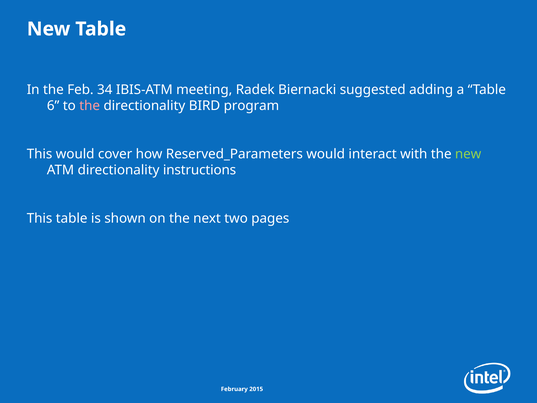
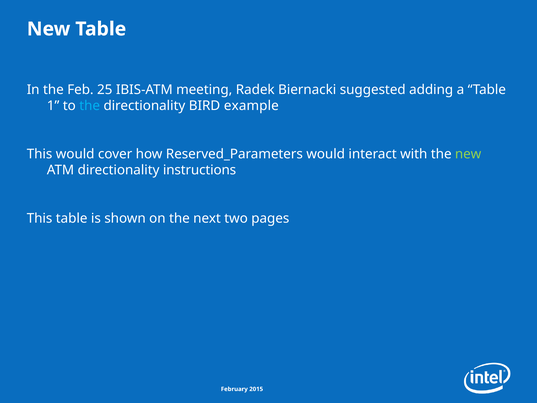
34: 34 -> 25 (105, 90)
6: 6 -> 1 (53, 106)
the colour: pink -> light blue (90, 106)
program: program -> example (251, 106)
